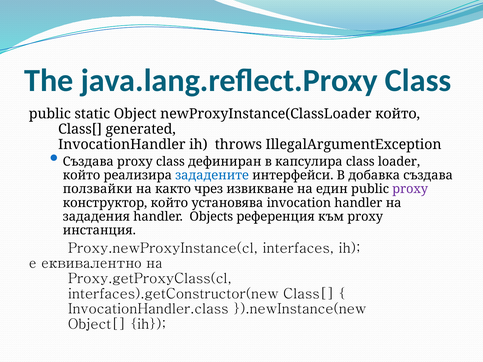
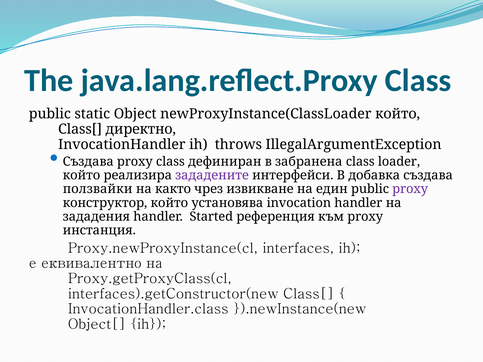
generated: generated -> директно (141, 129)
капсулира: капсулира -> забранена (309, 162)
зададените colour: blue -> purple (212, 175)
Objects: Objects -> Started (211, 217)
